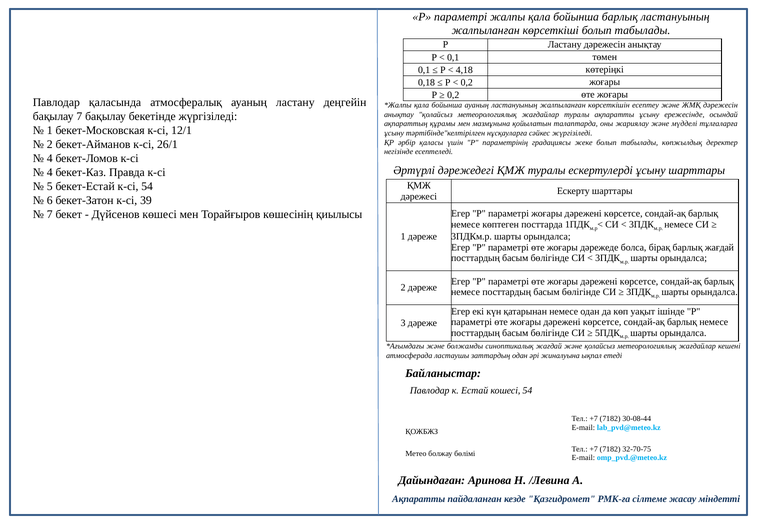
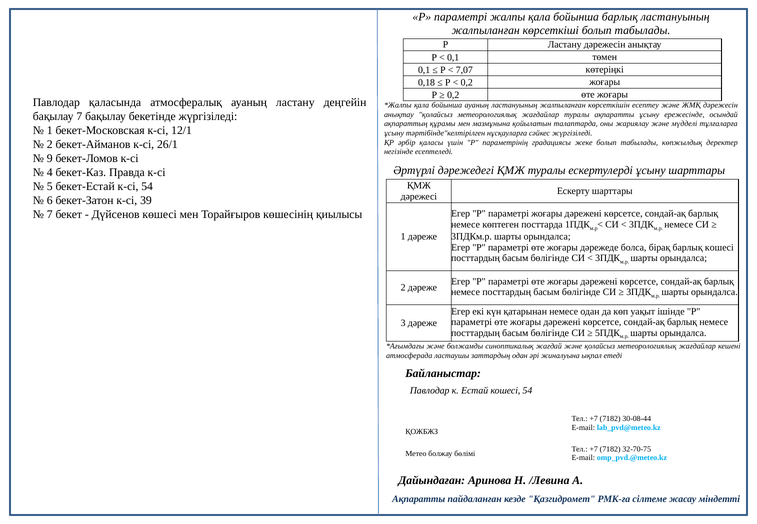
4,18: 4,18 -> 7,07 (464, 70)
4: 4 -> 9 (50, 159)
барлық жағдай: жағдай -> кошесi (719, 247)
